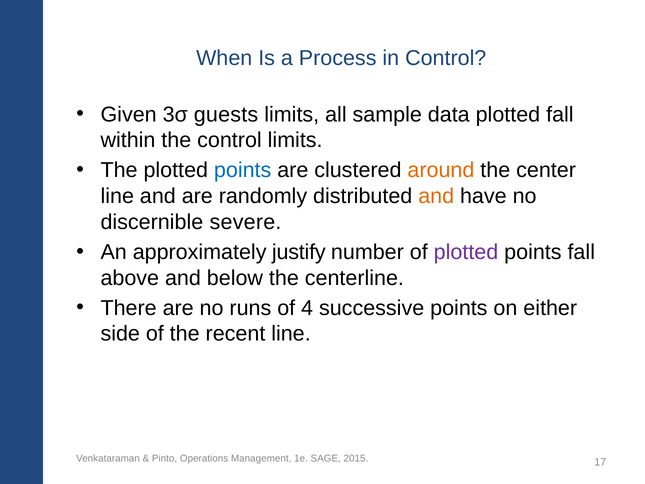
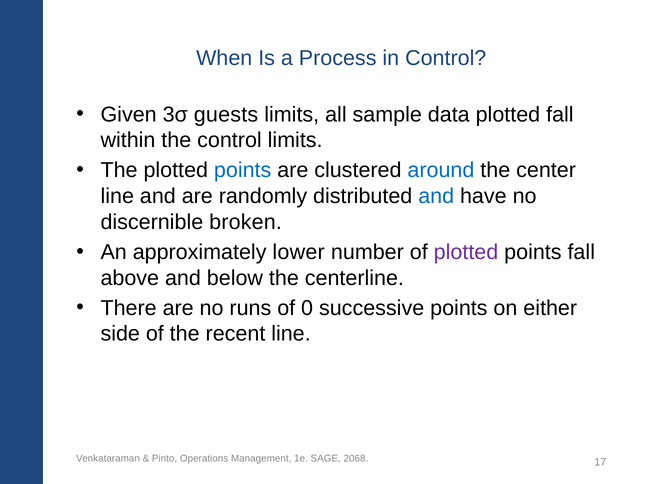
around colour: orange -> blue (441, 170)
and colour: orange -> blue (436, 196)
severe: severe -> broken (246, 222)
justify: justify -> lower (299, 252)
4: 4 -> 0 (307, 308)
2015: 2015 -> 2068 (356, 458)
